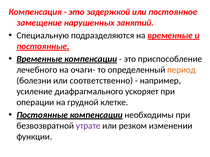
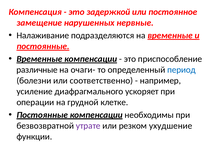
занятий: занятий -> нервные (135, 23)
Специальную: Специальную -> Налаживание (43, 36)
лечебного: лечебного -> различные (37, 70)
период colour: orange -> blue (181, 70)
изменении: изменении -> ухудшение (171, 126)
